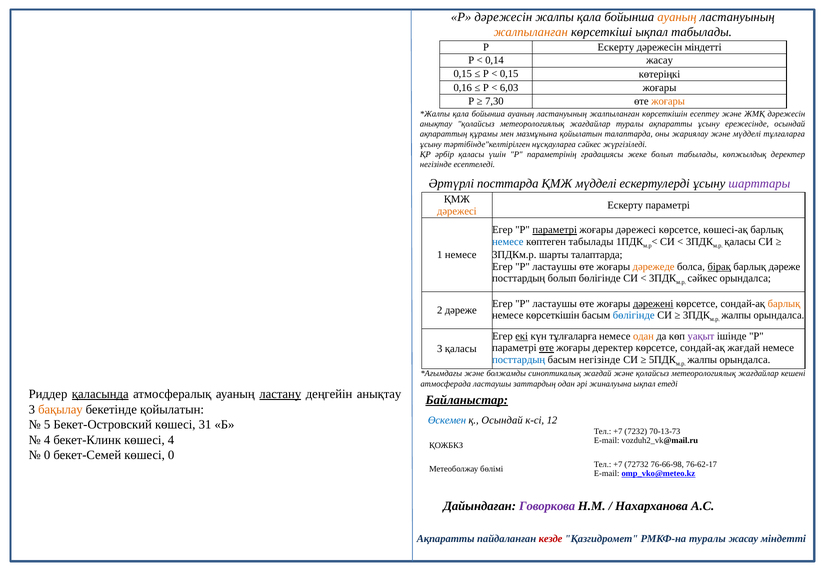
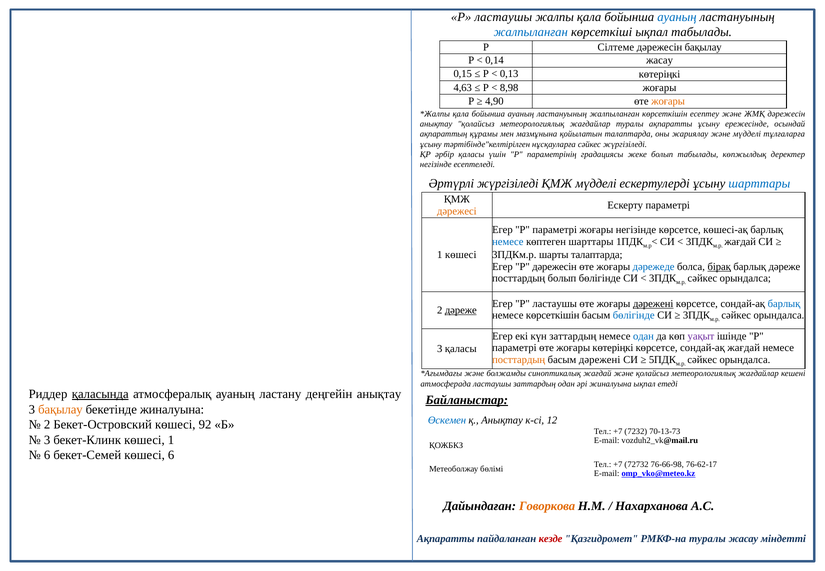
дәрежесін: дәрежесін -> ластаушы (503, 17)
ауаның colour: orange -> blue (677, 17)
жалпыланған colour: orange -> blue (531, 32)
Р Ескерту: Ескерту -> Сілтеме (616, 47)
дәрежесін міндетті: міндетті -> бақылау (703, 47)
0,15: 0,15 -> 0,13 (509, 74)
0,16: 0,16 -> 4,63 (463, 88)
6,03: 6,03 -> 8,98 (509, 88)
7,30: 7,30 -> 4,90 (494, 101)
Әртүрлі посттарда: посттарда -> жүргізіледі (508, 184)
шарттары colour: purple -> blue (759, 184)
параметрі underline: present -> none (555, 230)
жоғары дәрежесі: дәрежесі -> негізінде (636, 230)
көптеген табылады: табылады -> шарттары (591, 242)
қаласы: қаласы -> жағдай (740, 242)
1 немесе: немесе -> көшесі (461, 255)
P ластаушы: ластаушы -> дәрежесін (555, 267)
дәрежеде colour: orange -> blue (654, 267)
барлық colour: orange -> blue (784, 304)
дәреже underline: none -> present (461, 310)
жалпы: жалпы -> сәйкес (736, 315)
екі underline: present -> none (522, 336)
күн тұлғаларға: тұлғаларға -> заттардың (573, 336)
одан colour: orange -> blue (643, 336)
өте underline: present -> none (547, 348)
жоғары деректер: деректер -> көтеріңкі (613, 348)
посттардың colour: blue -> orange (519, 360)
басым негізінде: негізінде -> дәрежені (600, 360)
жалпы: жалпы -> сәйкес (702, 360)
ластану underline: present -> none (280, 394)
бекетінде қойылатын: қойылатын -> жиналуына (172, 409)
қ Осындай: Осындай -> Анықтау (502, 420)
5: 5 -> 2 (47, 425)
31: 31 -> 92 (205, 425)
4: 4 -> 3 (47, 440)
көшесі 4: 4 -> 1 (171, 440)
0: 0 -> 6 (47, 455)
көшесі 0: 0 -> 6 (171, 455)
Говоркова colour: purple -> orange (547, 506)
